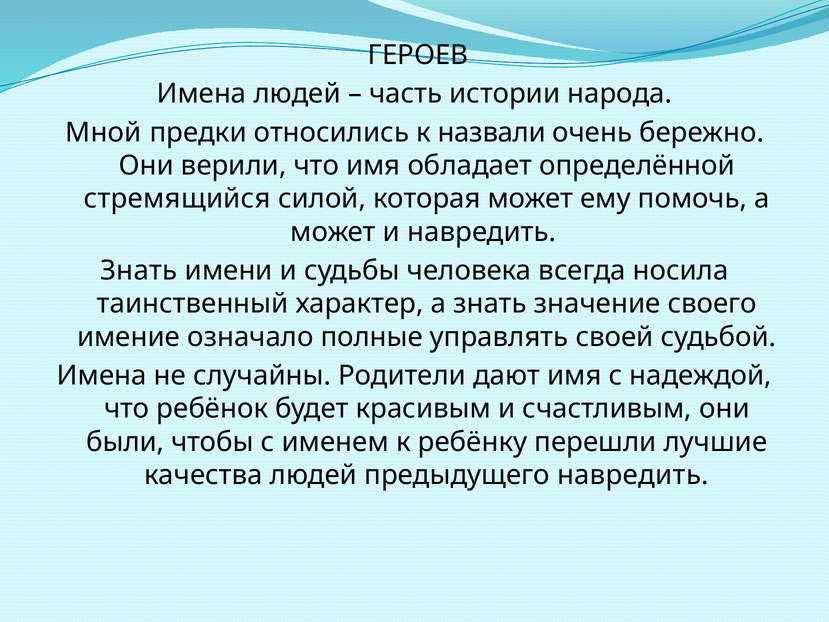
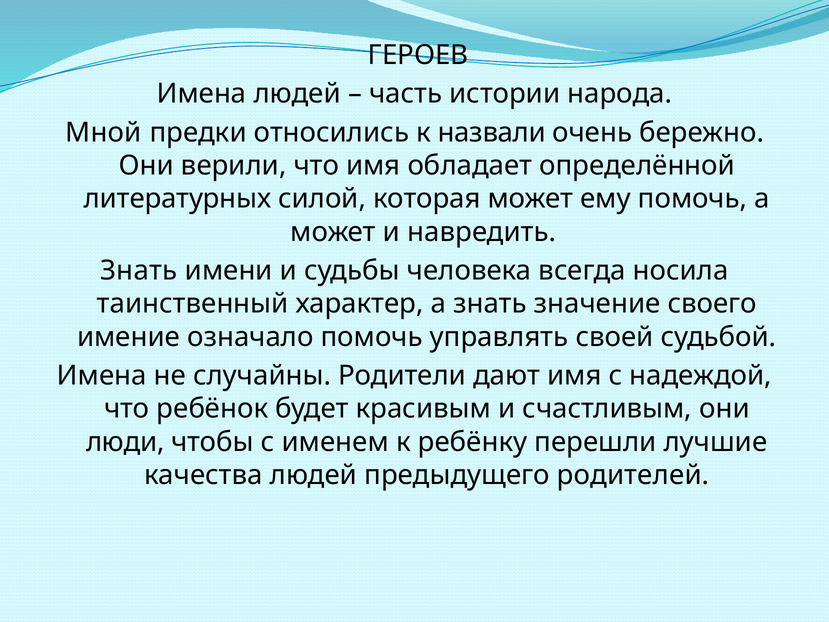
стремящийся: стремящийся -> литературных (178, 199)
означало полные: полные -> помочь (372, 337)
были: были -> люди (125, 442)
предыдущего навредить: навредить -> родителей (633, 475)
